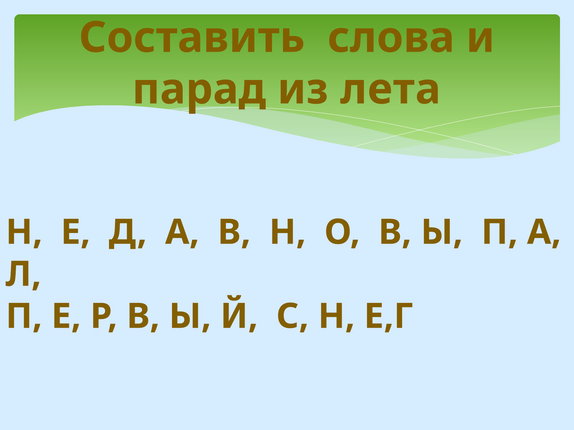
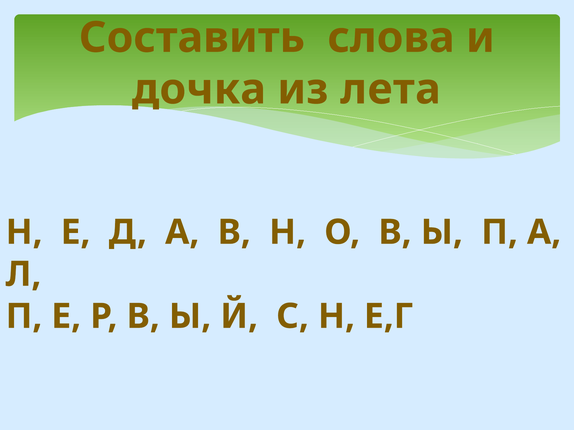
парад: парад -> дочка (199, 89)
